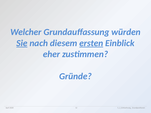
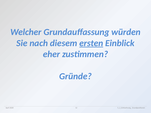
Sie underline: present -> none (22, 43)
